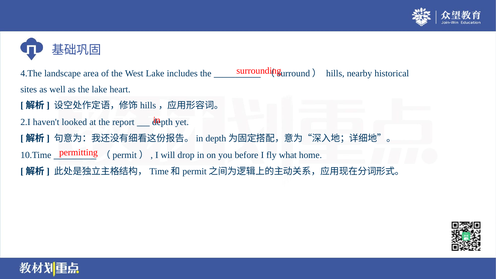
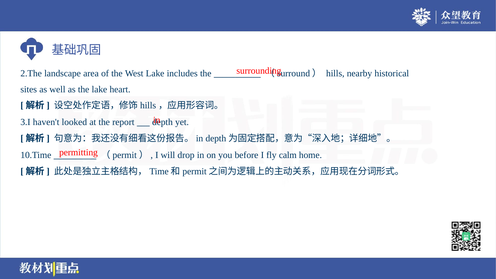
4.The: 4.The -> 2.The (31, 73)
2.I: 2.I -> 3.I (25, 122)
what: what -> calm (288, 155)
